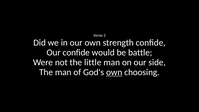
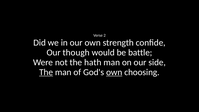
Our confide: confide -> though (76, 52)
little: little -> hath (93, 62)
The underline: none -> present (46, 72)
